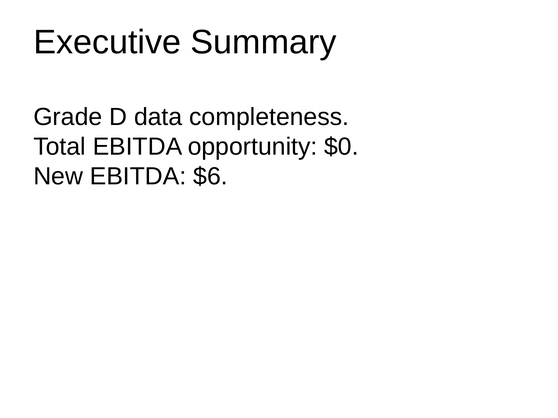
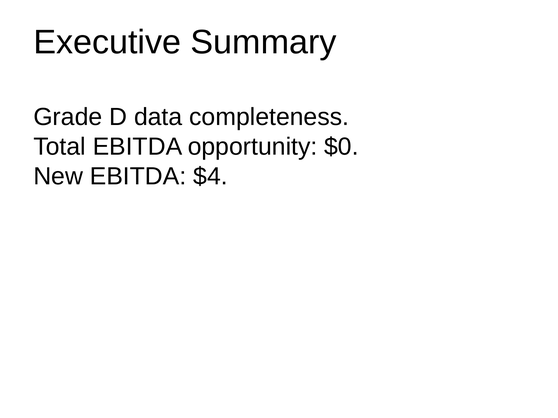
$6: $6 -> $4 (211, 177)
